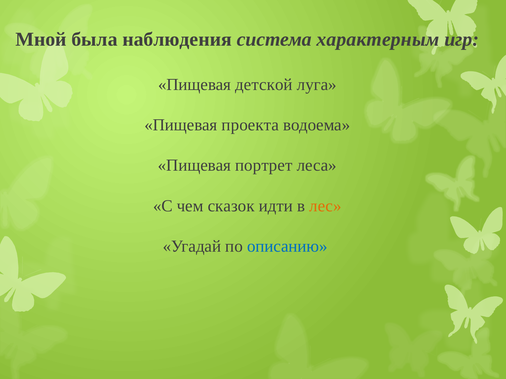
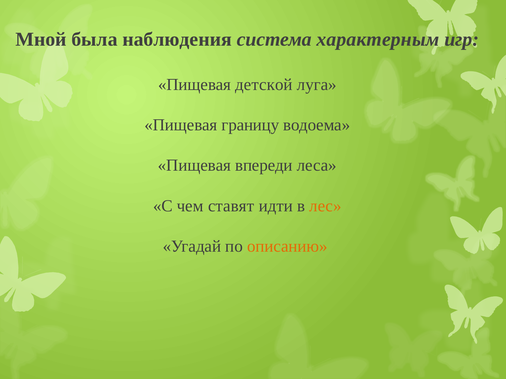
проекта: проекта -> границу (250, 125)
портрет: портрет -> впереди (264, 166)
сказок: сказок -> ставят (231, 206)
описанию colour: blue -> orange (287, 247)
